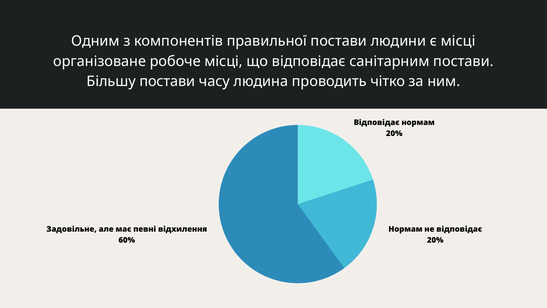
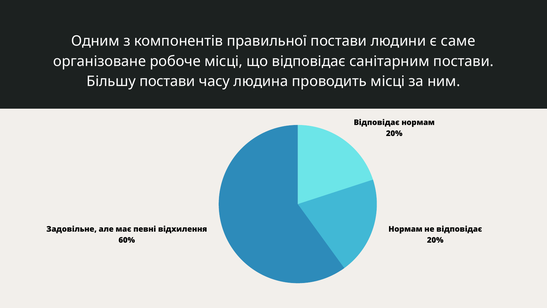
є місці: місці -> саме (458, 41)
проводить чітко: чітко -> місці (388, 81)
